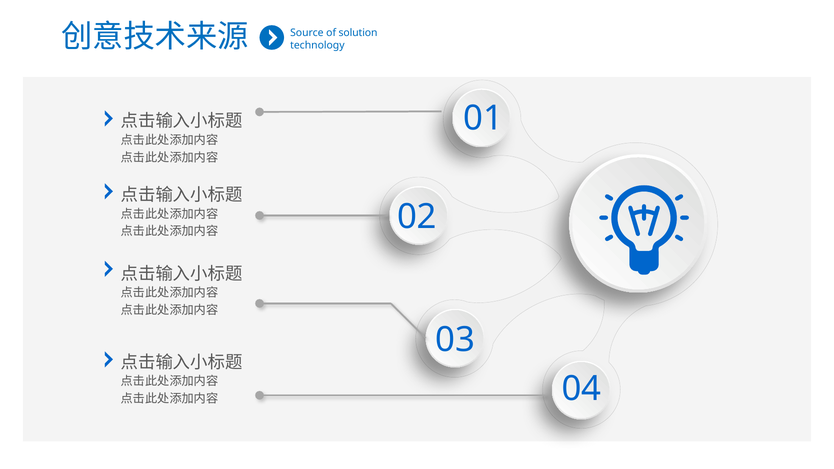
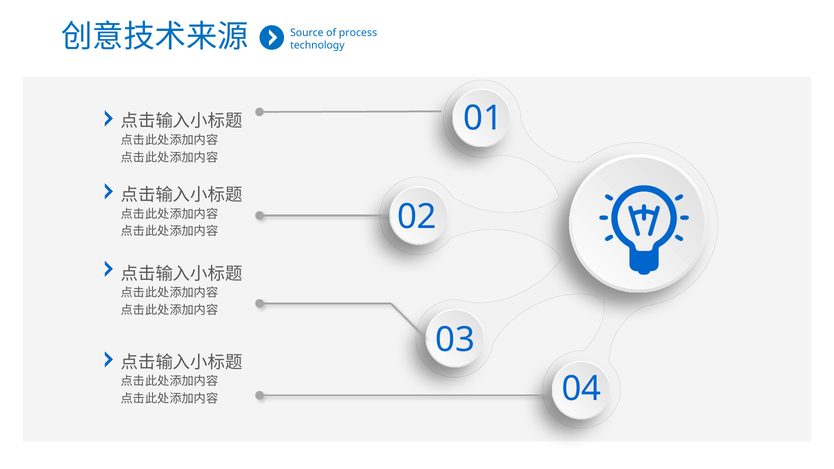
solution: solution -> process (358, 33)
